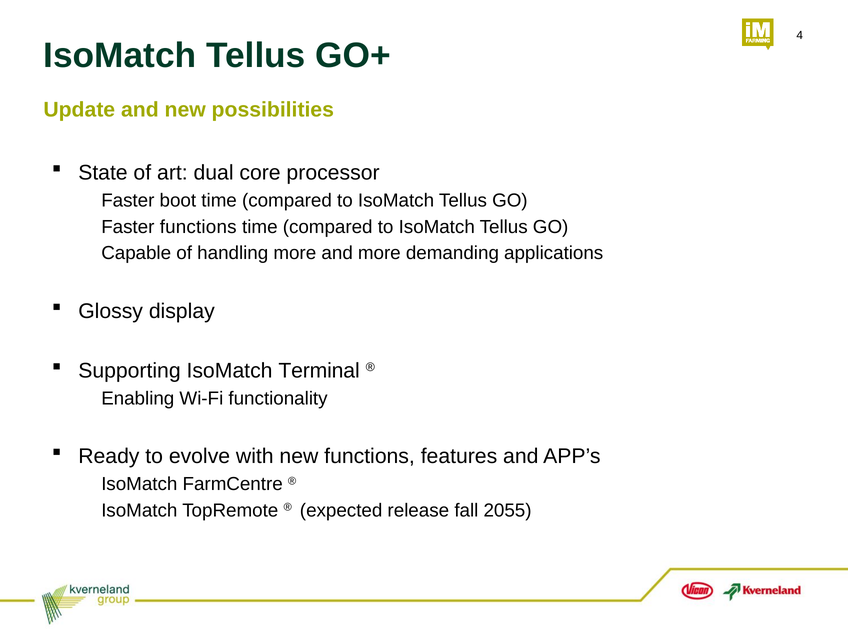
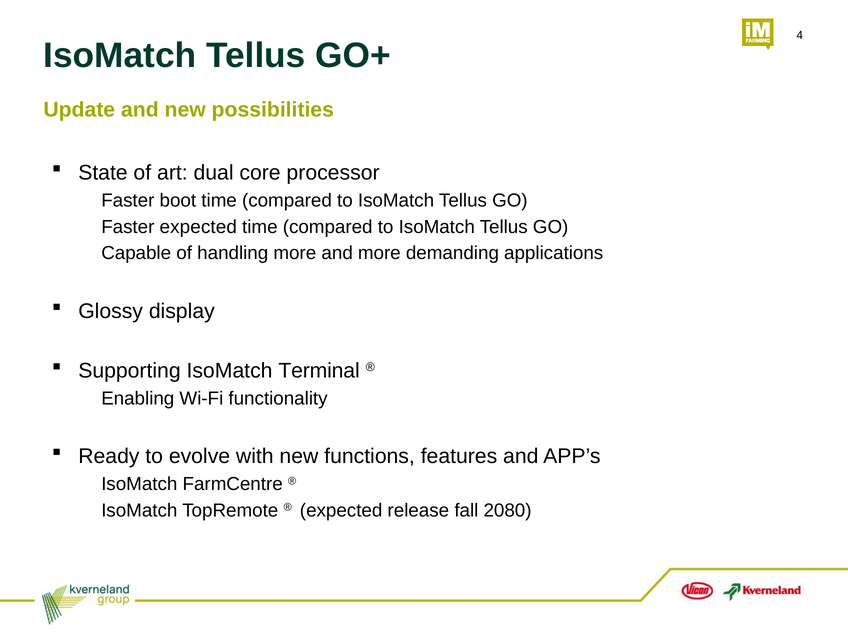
Faster functions: functions -> expected (198, 227)
2055: 2055 -> 2080 (508, 510)
